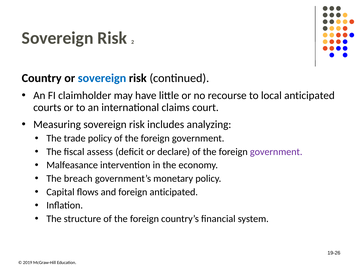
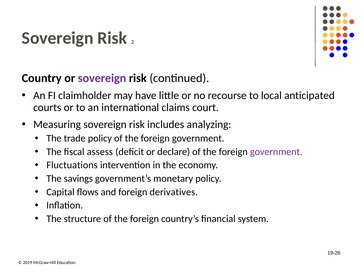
sovereign colour: blue -> purple (102, 78)
Malfeasance: Malfeasance -> Fluctuations (72, 165)
breach: breach -> savings (78, 178)
foreign anticipated: anticipated -> derivatives (174, 192)
